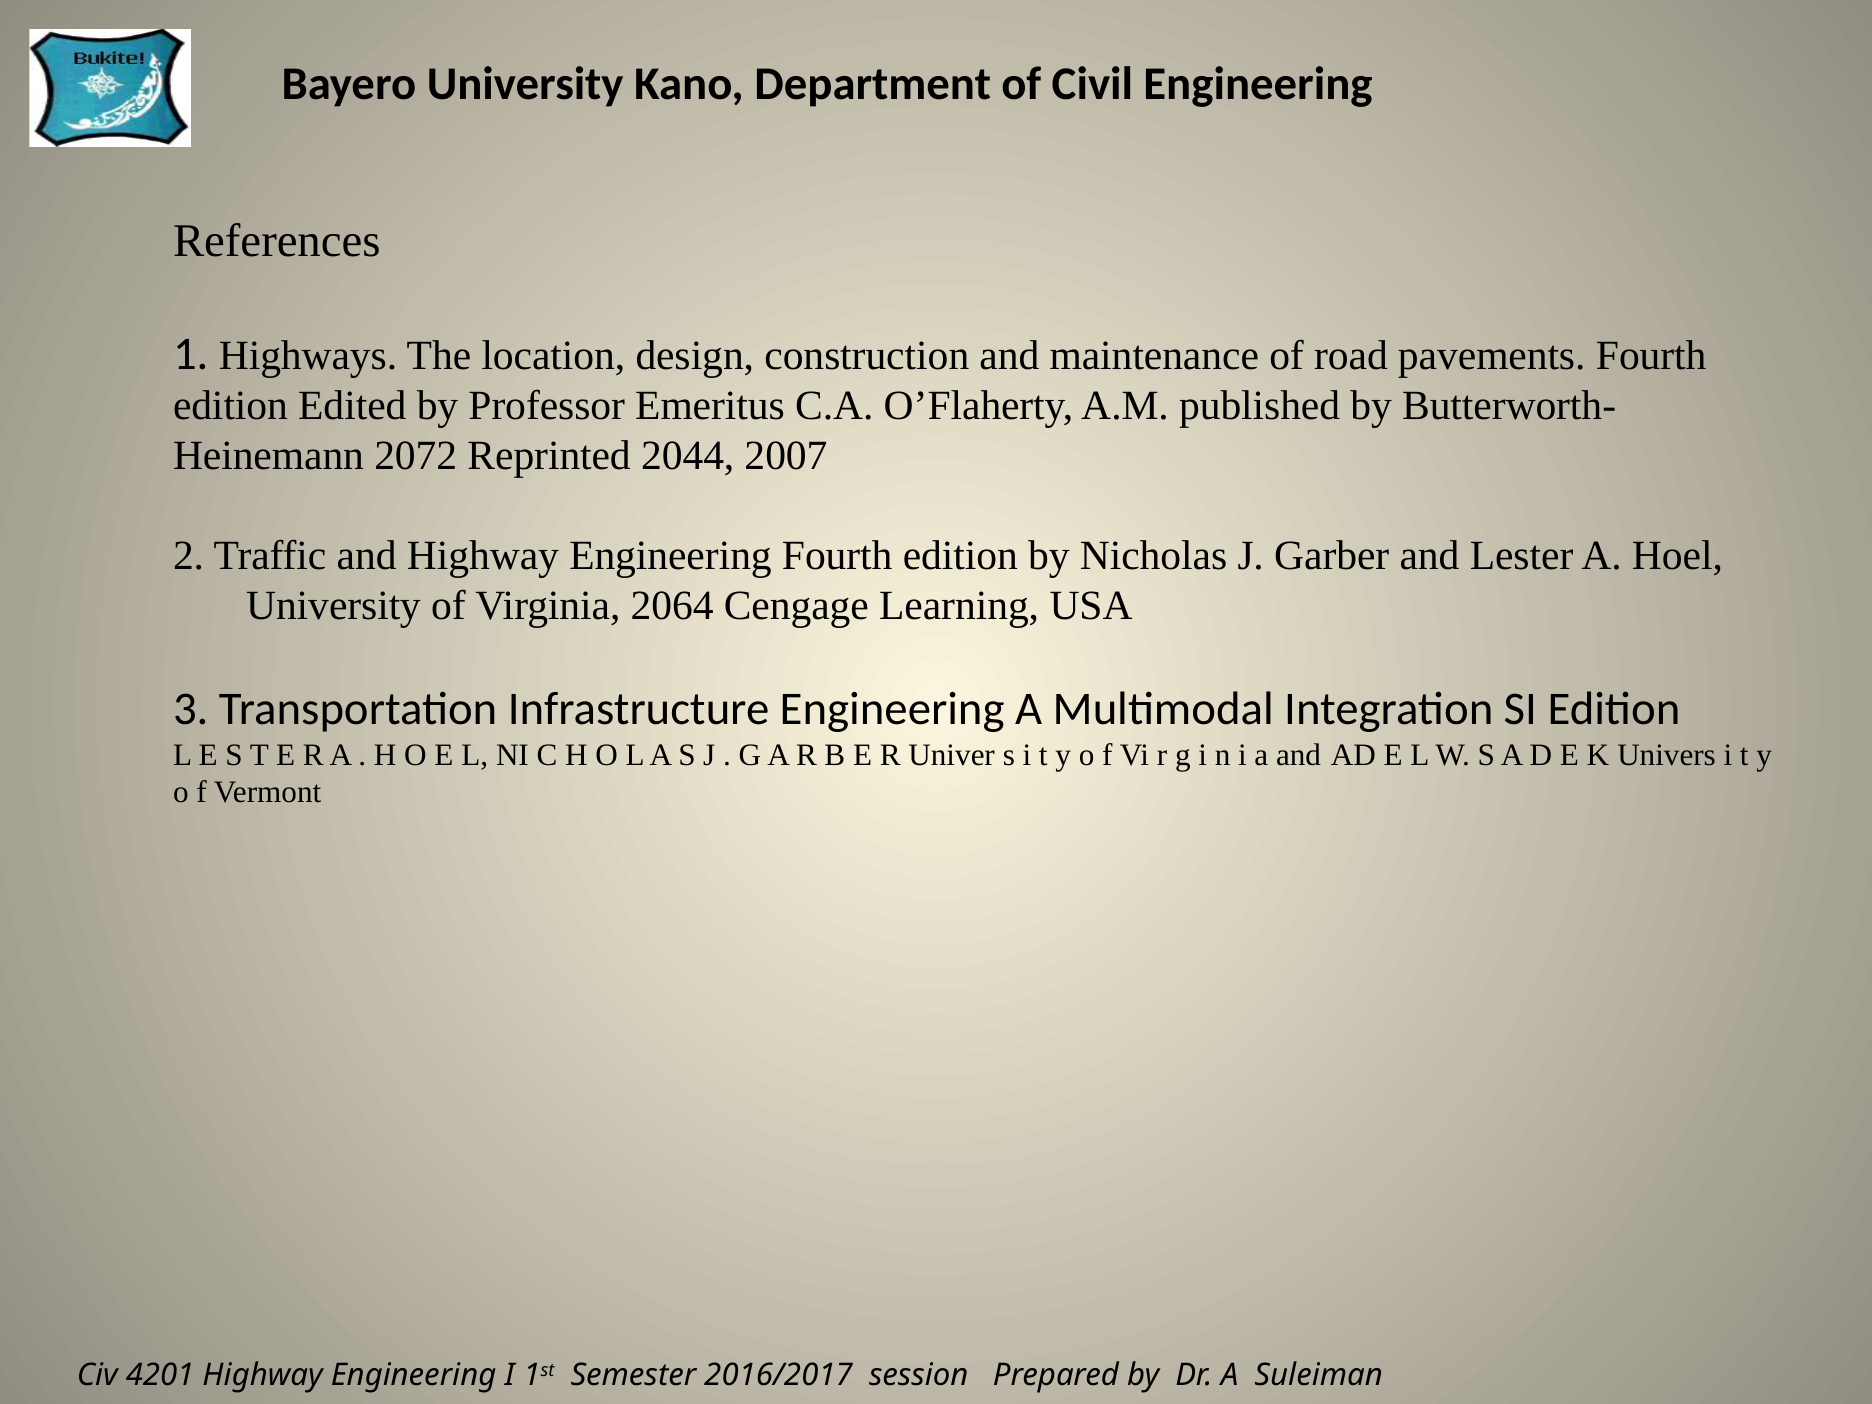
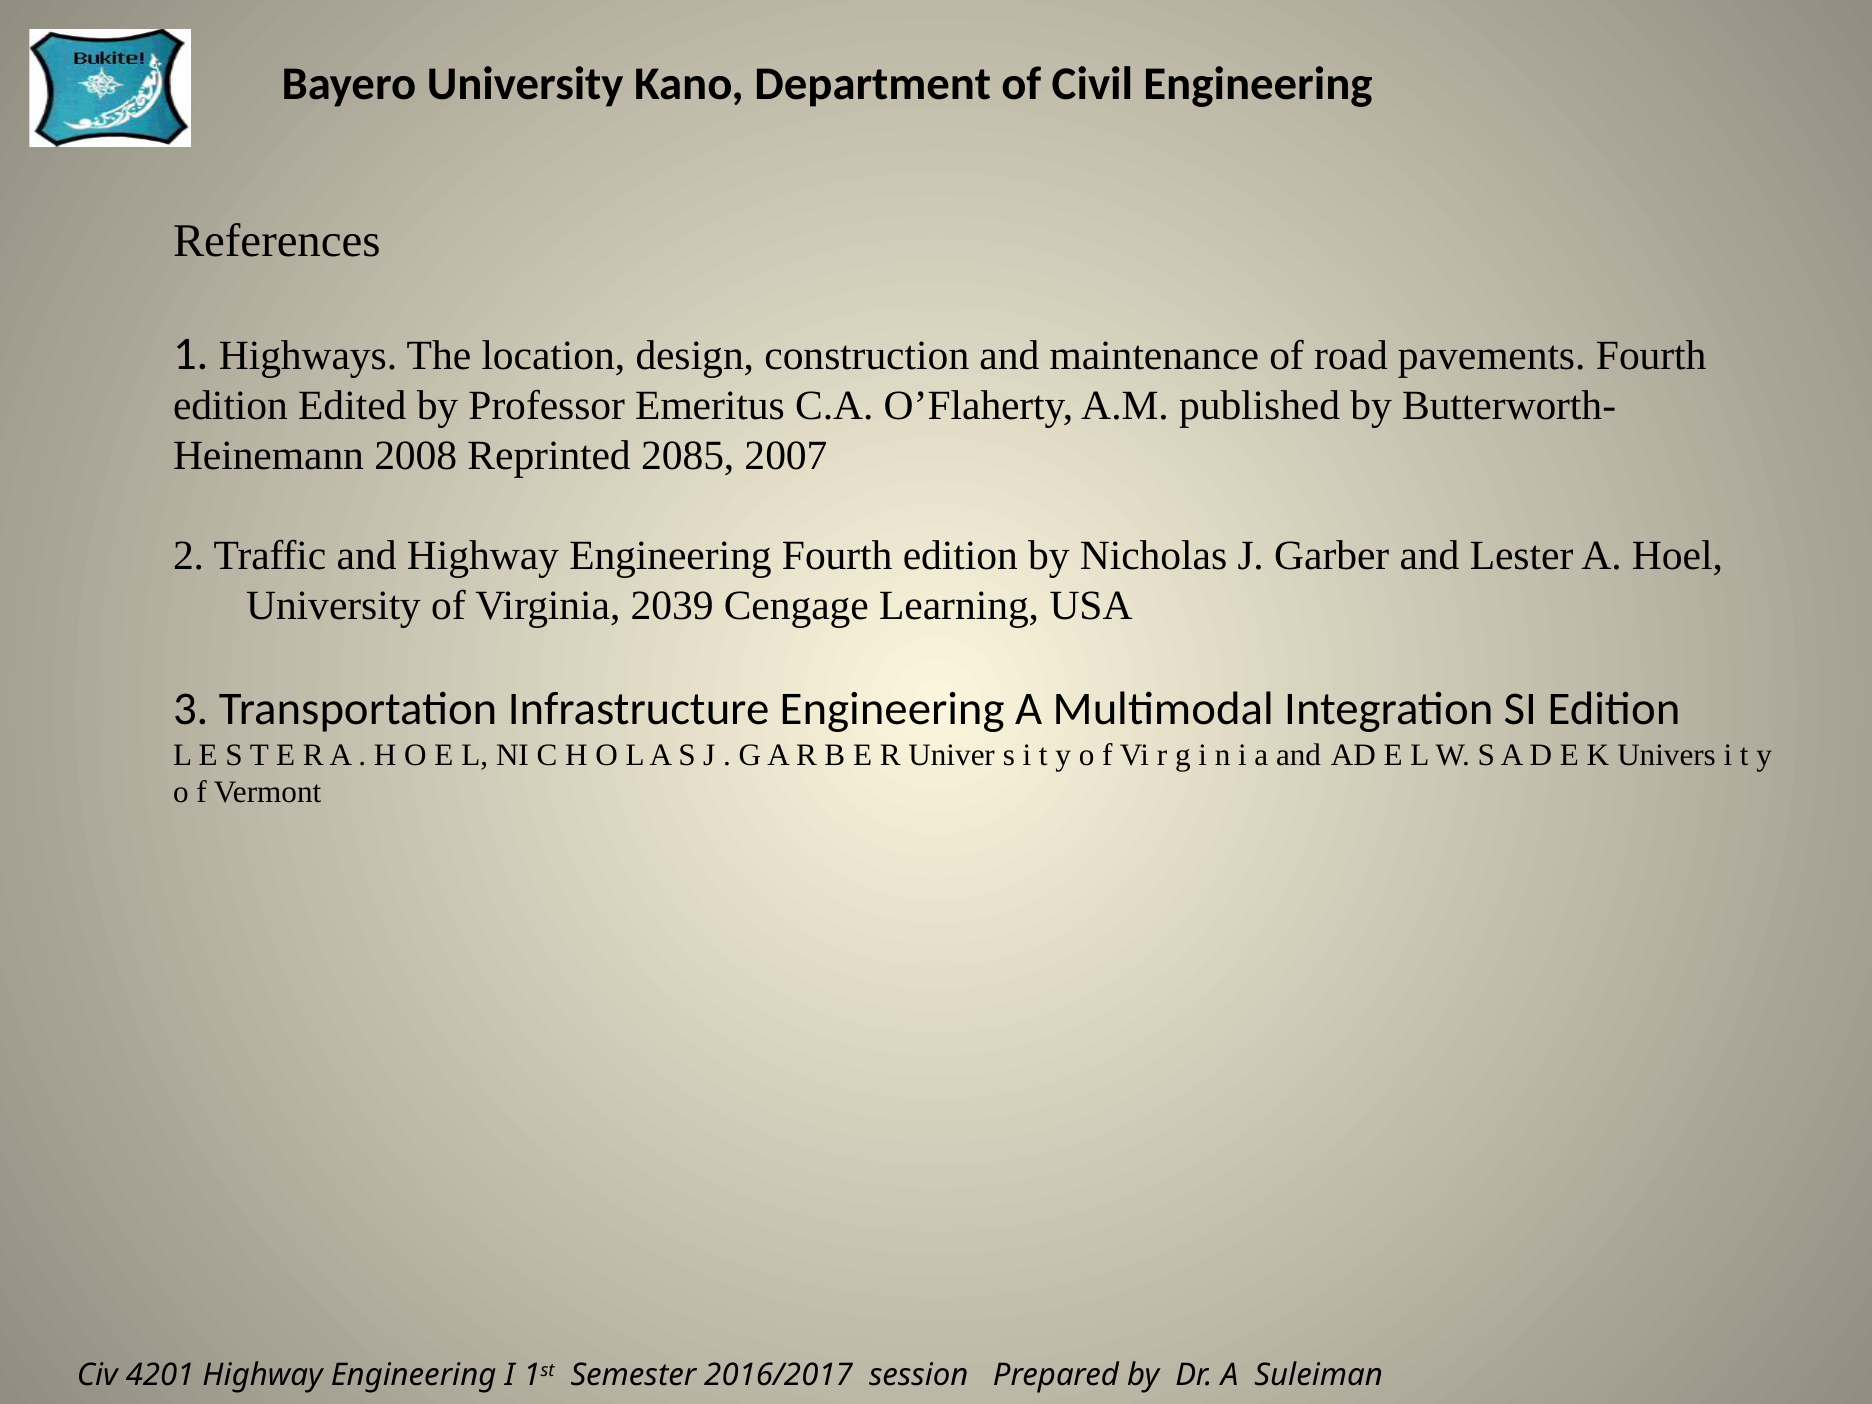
2072: 2072 -> 2008 (416, 456)
2044: 2044 -> 2085 (688, 456)
2064: 2064 -> 2039 (672, 606)
